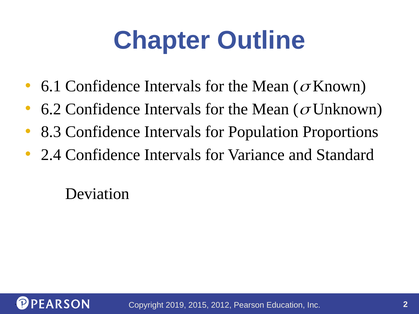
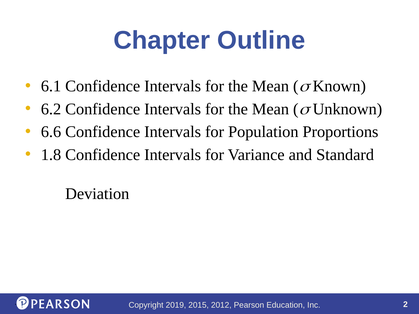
8.3: 8.3 -> 6.6 (51, 132)
2.4: 2.4 -> 1.8 (51, 155)
